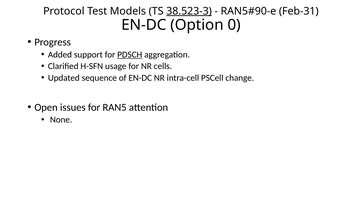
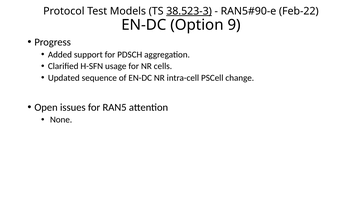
Feb-31: Feb-31 -> Feb-22 (299, 11)
0: 0 -> 9 (234, 25)
PDSCH underline: present -> none (130, 55)
